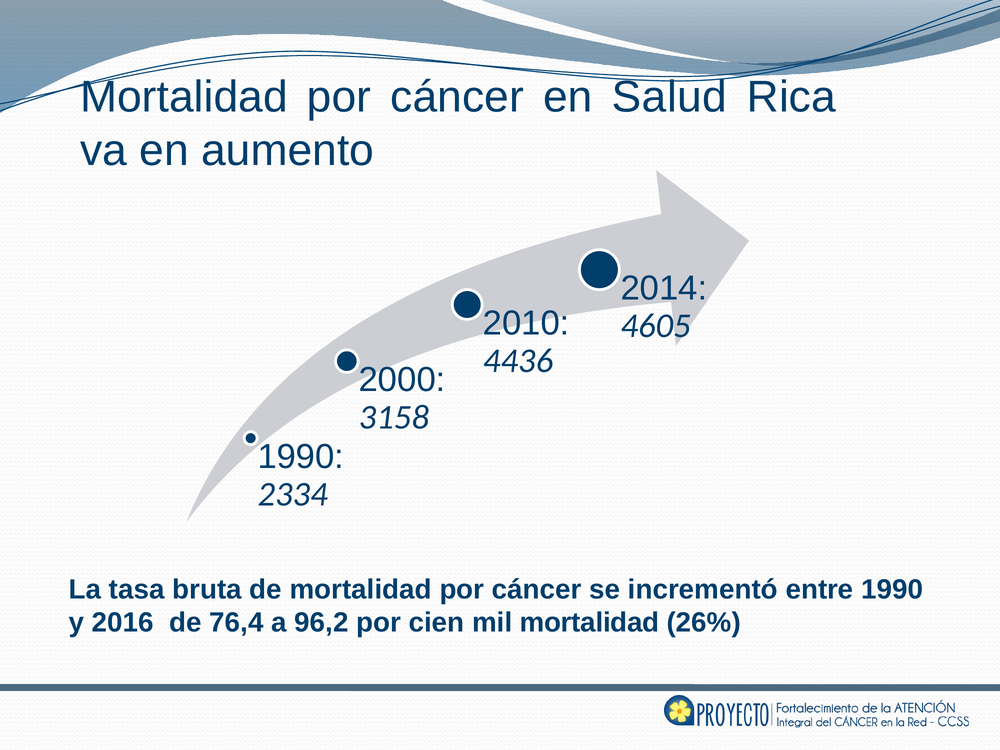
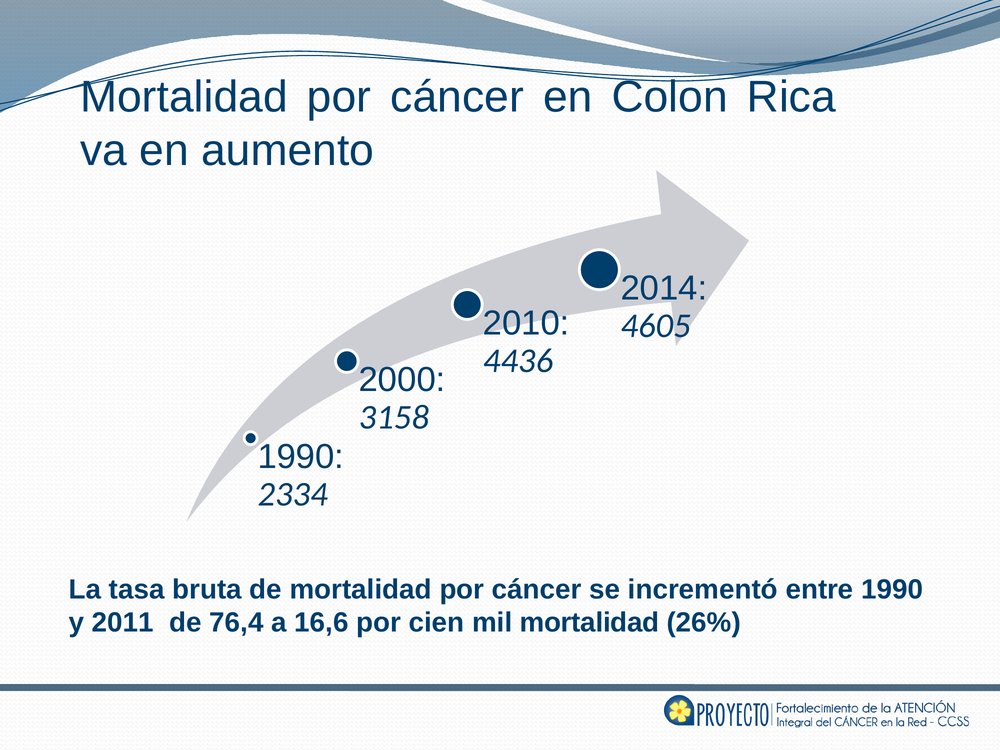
Salud: Salud -> Colon (670, 97)
2016: 2016 -> 2011 (123, 623)
96,2: 96,2 -> 16,6 (321, 623)
